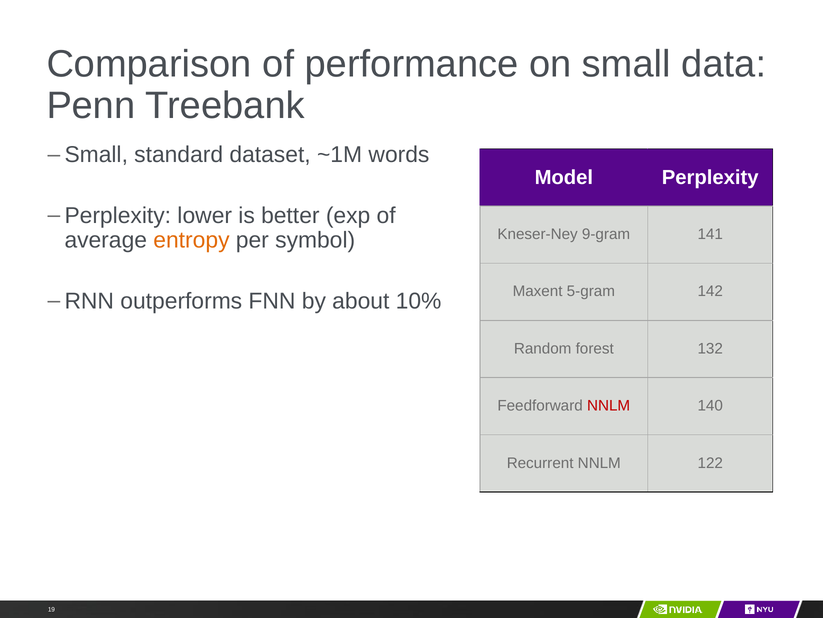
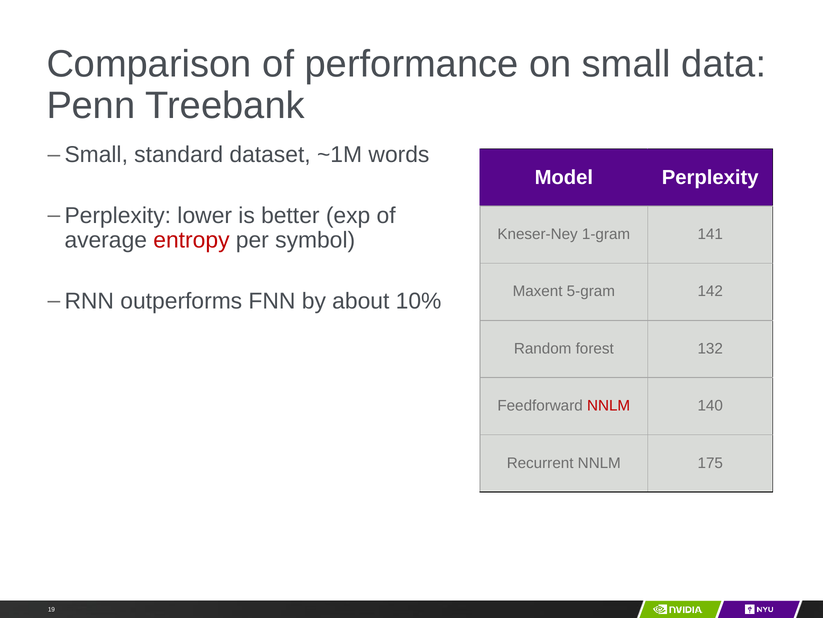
9-gram: 9-gram -> 1-gram (606, 234)
entropy colour: orange -> red (191, 240)
122: 122 -> 175 (710, 462)
